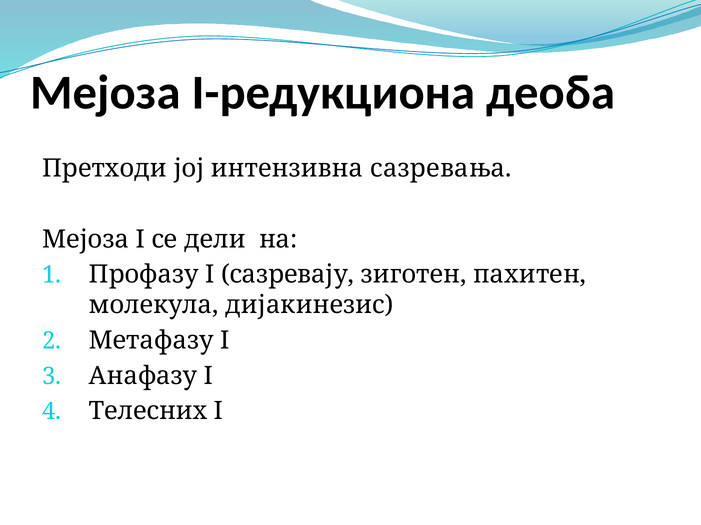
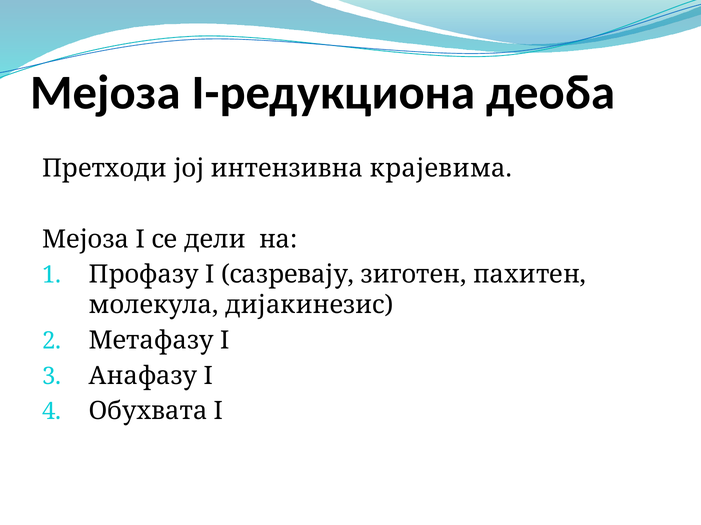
сазревања: сазревања -> крајевима (441, 169)
Телесних: Телесних -> Обухвата (148, 412)
